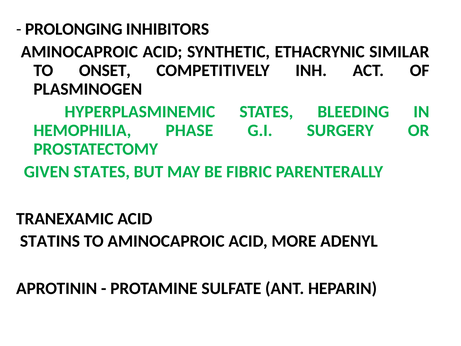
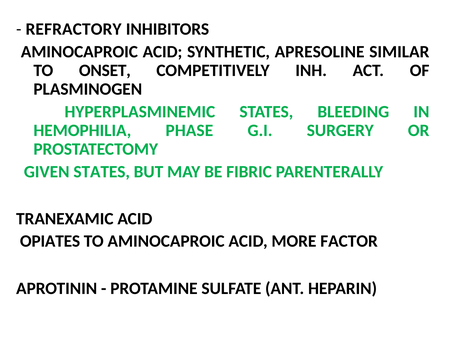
PROLONGING: PROLONGING -> REFRACTORY (74, 29)
ETHACRYNIC: ETHACRYNIC -> APRESOLINE (320, 52)
STATINS: STATINS -> OPIATES (50, 241)
ADENYL: ADENYL -> FACTOR (349, 241)
